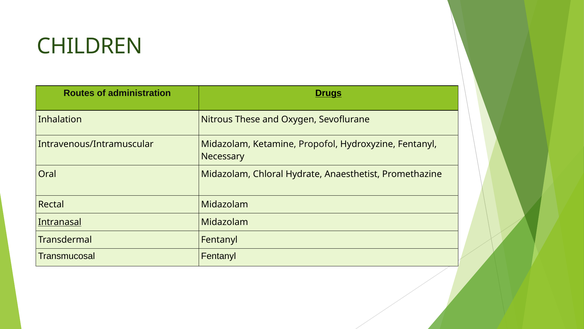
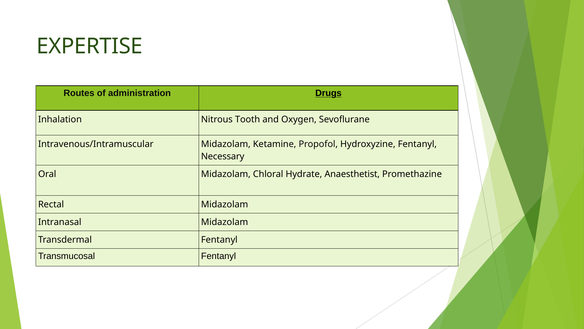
CHILDREN: CHILDREN -> EXPERTISE (90, 46)
These: These -> Tooth (248, 119)
Intranasal underline: present -> none (60, 222)
